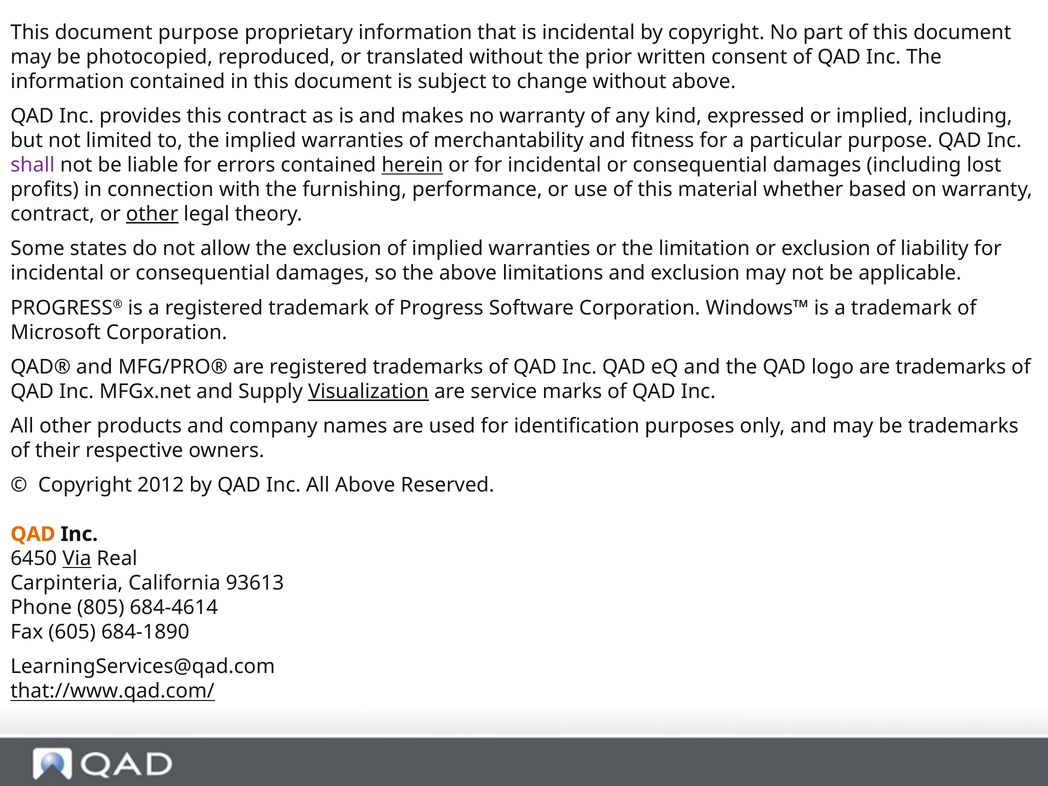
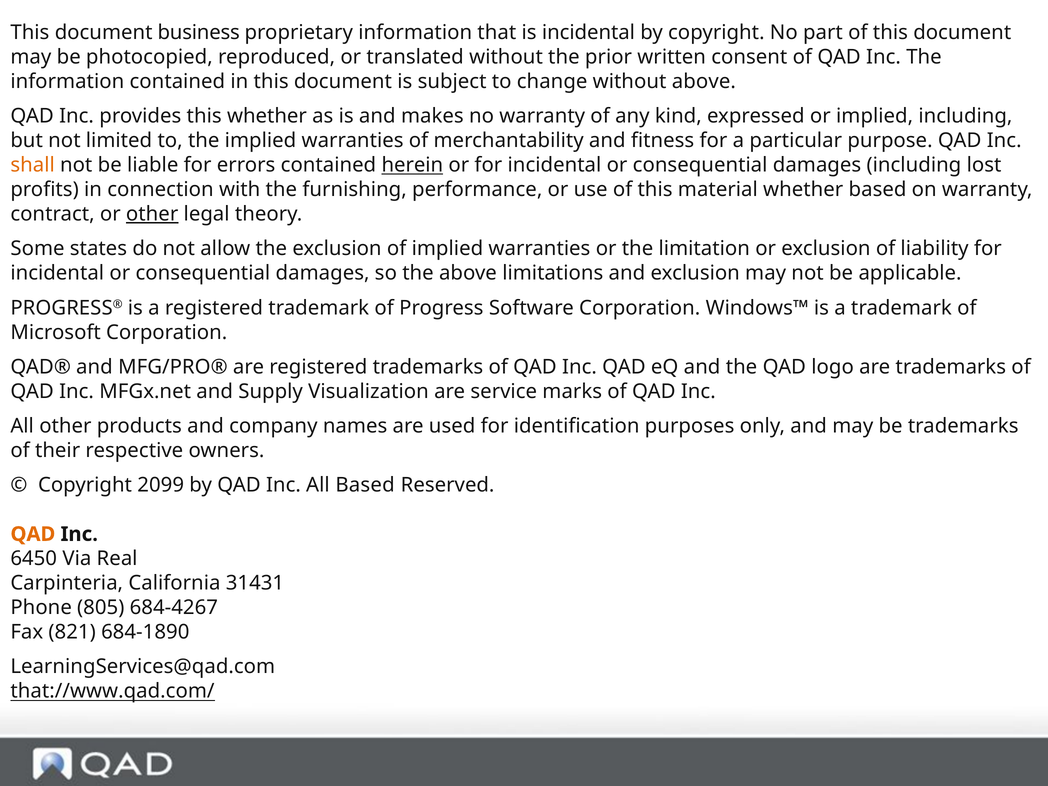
document purpose: purpose -> business (199, 33)
this contract: contract -> whether (267, 116)
shall colour: purple -> orange (33, 165)
Visualization underline: present -> none (368, 391)
2012: 2012 -> 2099 (161, 485)
All Above: Above -> Based (365, 485)
Via underline: present -> none (77, 559)
93613: 93613 -> 31431 (255, 583)
684-4614: 684-4614 -> 684-4267 (174, 608)
605: 605 -> 821 (72, 632)
